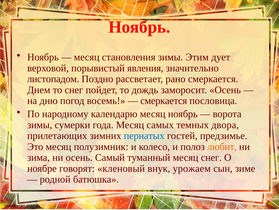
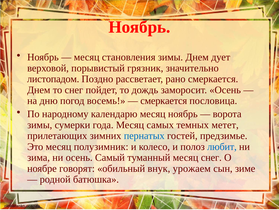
зимы Этим: Этим -> Днем (197, 57)
явления: явления -> грязник (145, 68)
двора: двора -> метет (225, 124)
любит colour: orange -> blue (222, 146)
кленовый: кленовый -> обильный (121, 168)
